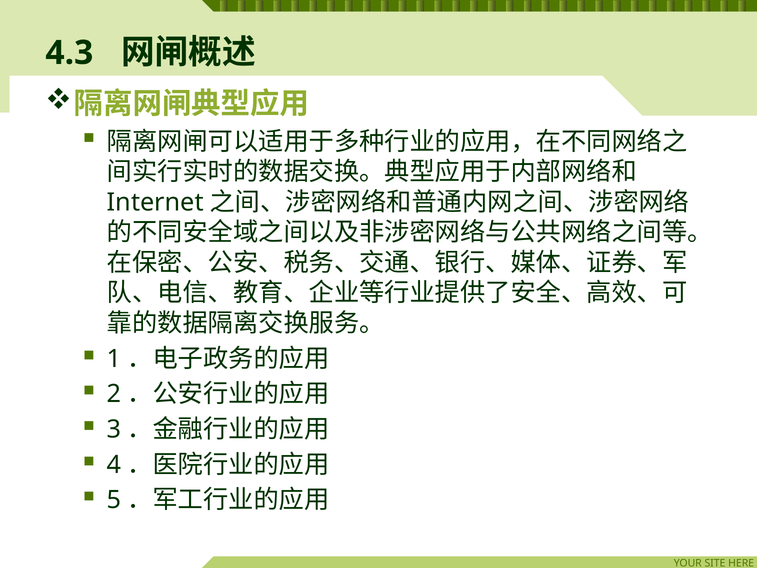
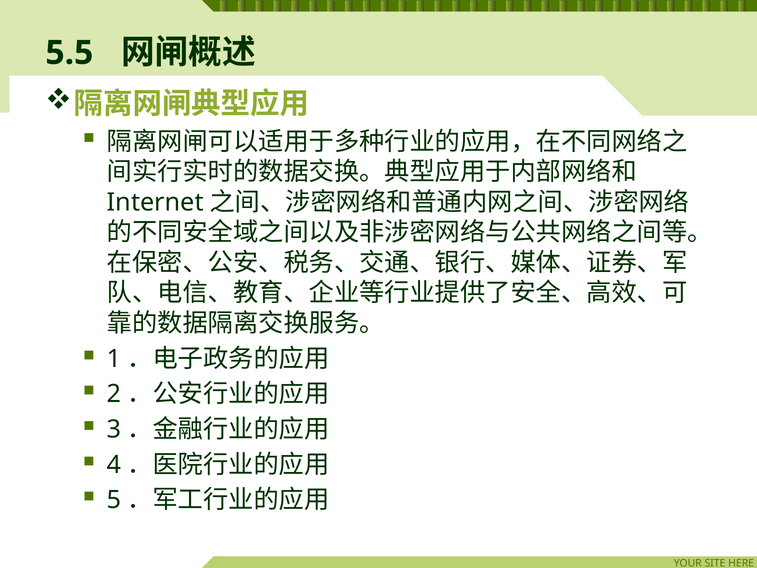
4.3: 4.3 -> 5.5 (69, 53)
